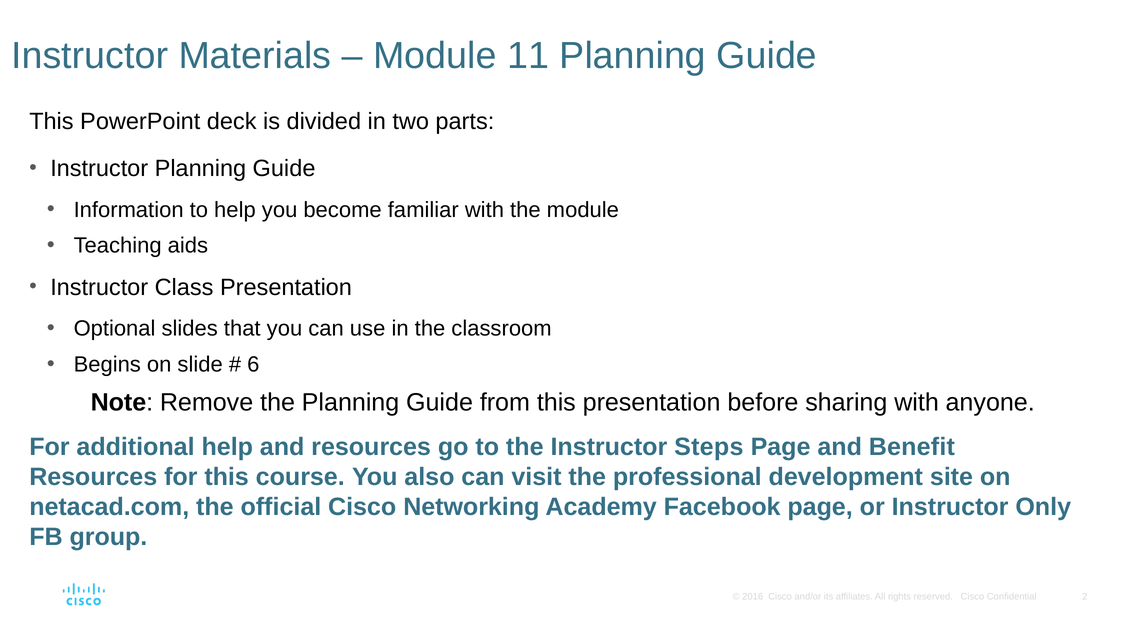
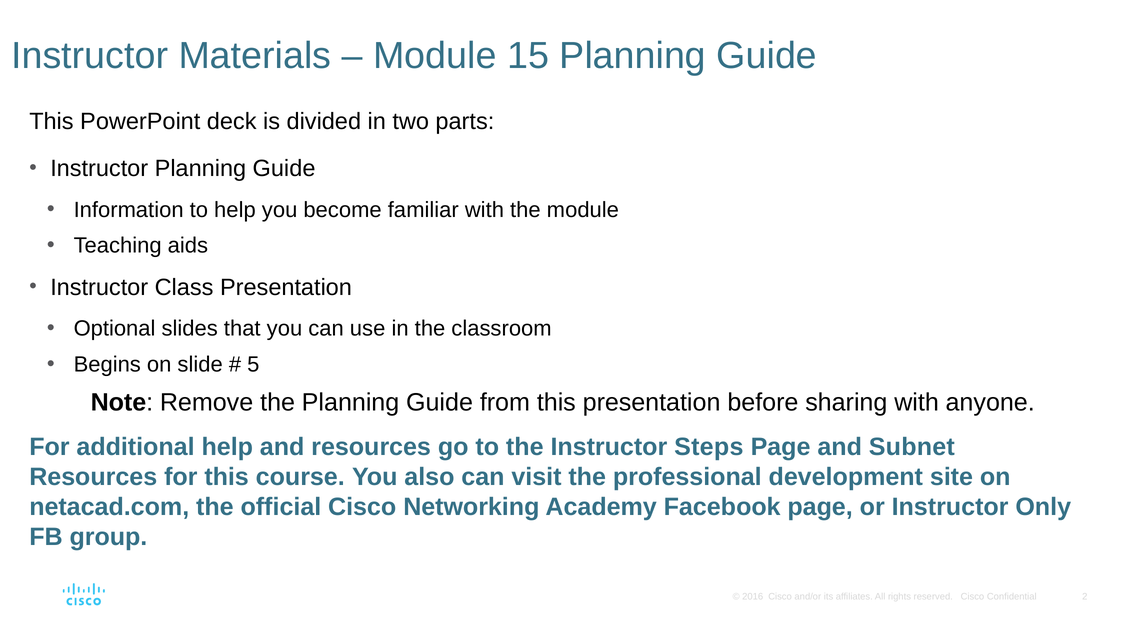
11: 11 -> 15 (528, 56)
6: 6 -> 5 (253, 364)
Benefit: Benefit -> Subnet (912, 446)
